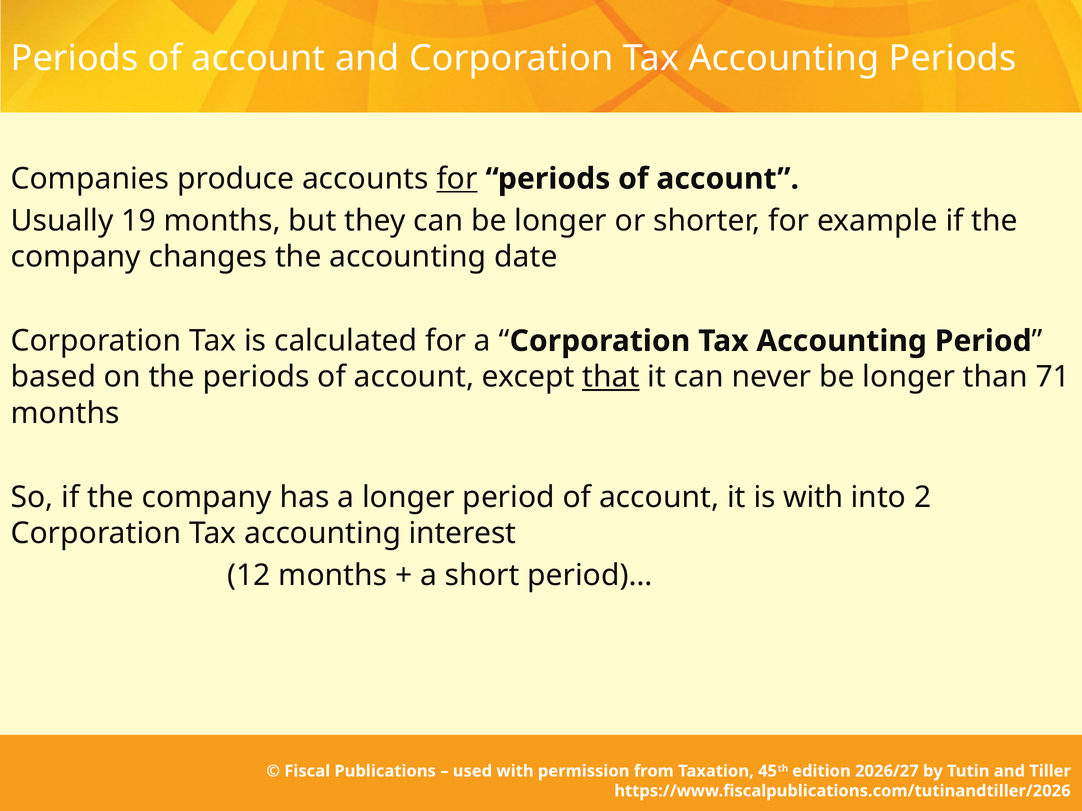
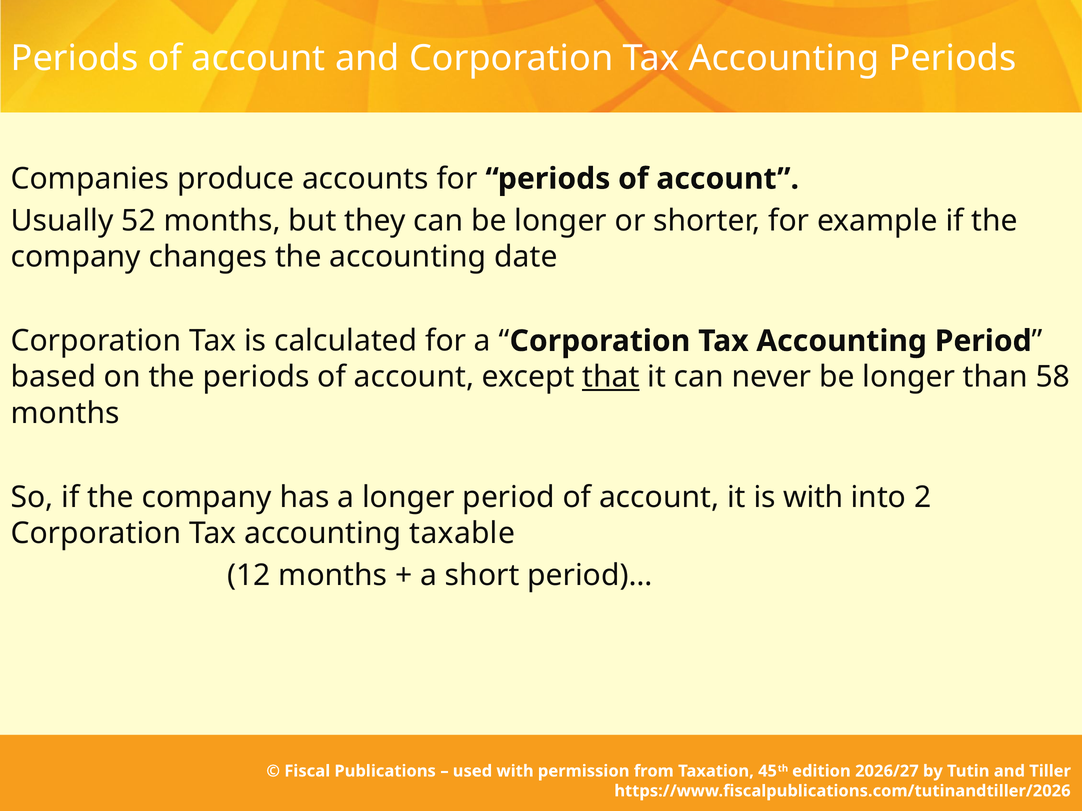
for underline: present -> none (457, 179)
19: 19 -> 52 (139, 221)
71: 71 -> 58 (1053, 377)
interest: interest -> taxable (462, 534)
